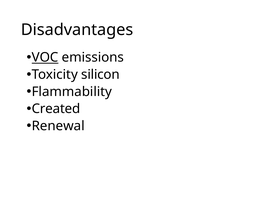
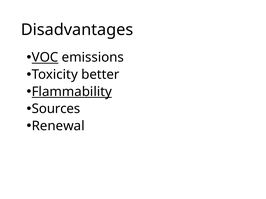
silicon: silicon -> better (100, 75)
Flammability underline: none -> present (72, 92)
Created: Created -> Sources (56, 109)
